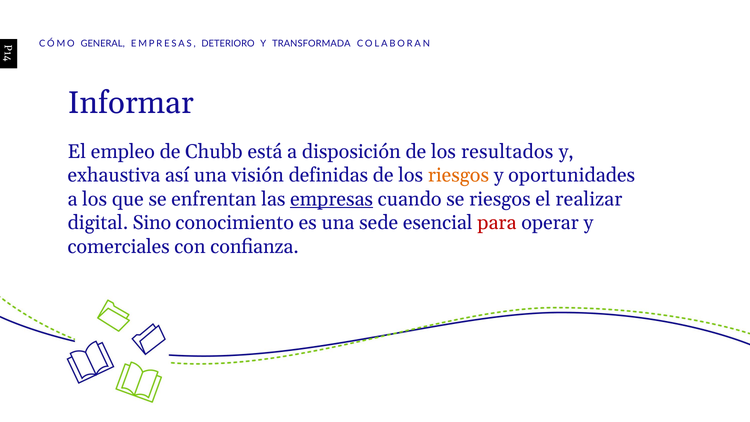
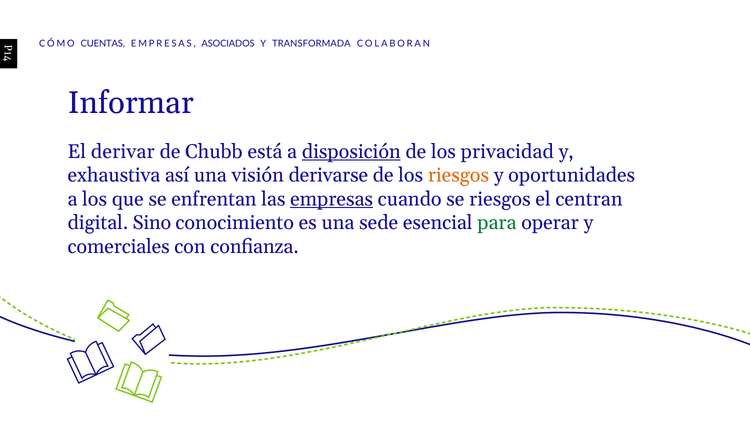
GENERAL: GENERAL -> CUENTAS (103, 44)
DETERIORO: DETERIORO -> ASOCIADOS (228, 44)
empleo: empleo -> derivar (123, 152)
disposición underline: none -> present (351, 152)
resultados: resultados -> privacidad (507, 152)
definidas: definidas -> derivarse (328, 175)
realizar: realizar -> centran (589, 199)
para colour: red -> green (497, 223)
